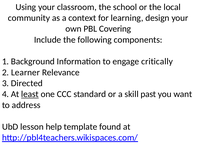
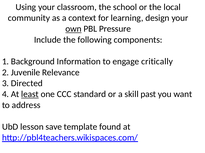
own underline: none -> present (73, 29)
Covering: Covering -> Pressure (115, 29)
Learner: Learner -> Juvenile (26, 73)
help: help -> save (54, 127)
